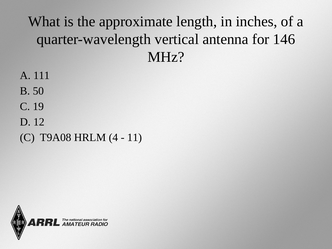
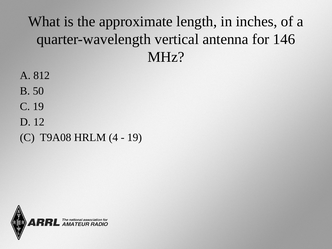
111: 111 -> 812 (42, 75)
11: 11 -> 19 (135, 137)
